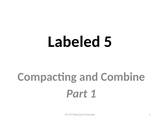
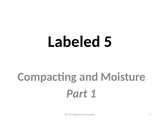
Combine: Combine -> Moisture (123, 77)
